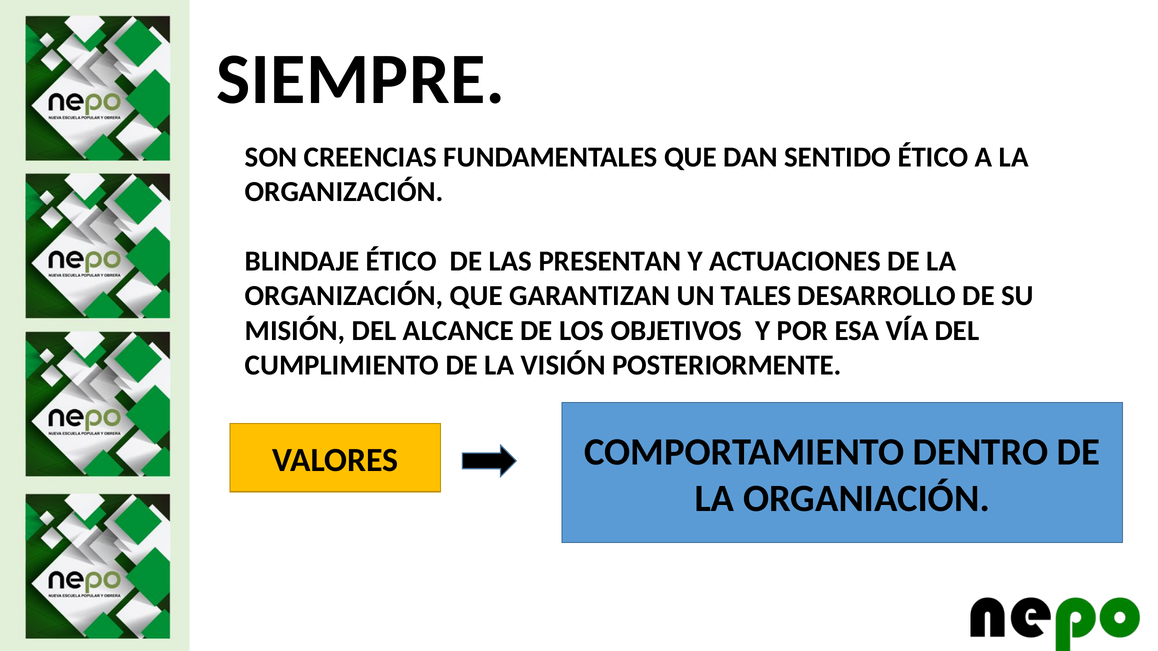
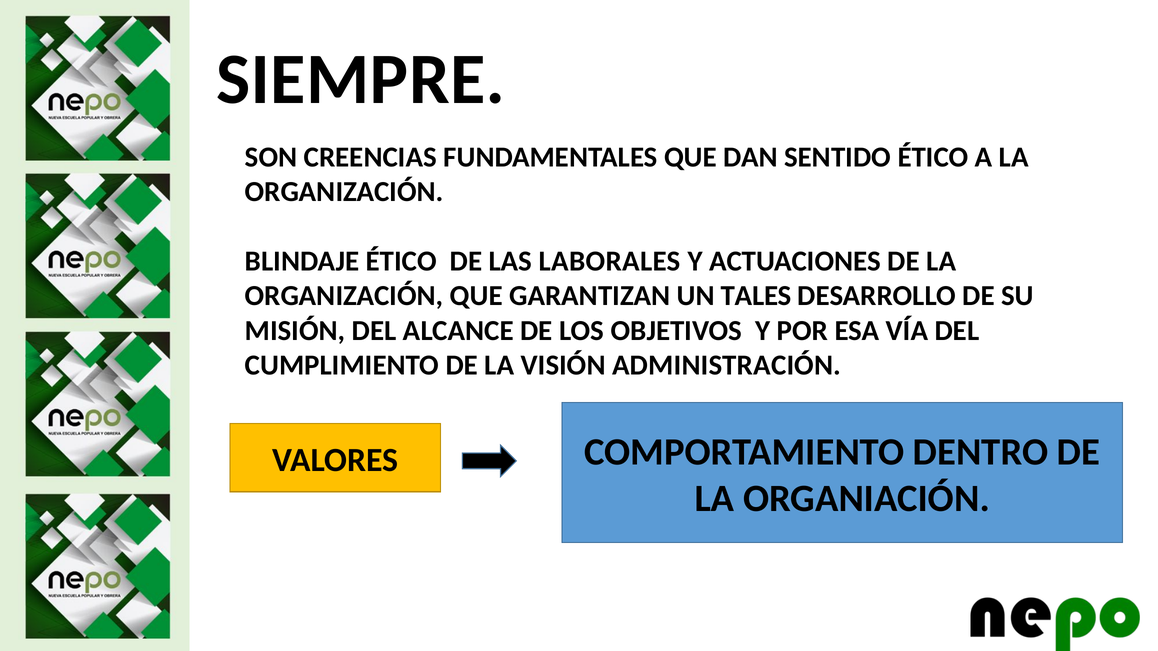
PRESENTAN: PRESENTAN -> LABORALES (610, 261)
POSTERIORMENTE: POSTERIORMENTE -> ADMINISTRACIÓN (727, 366)
